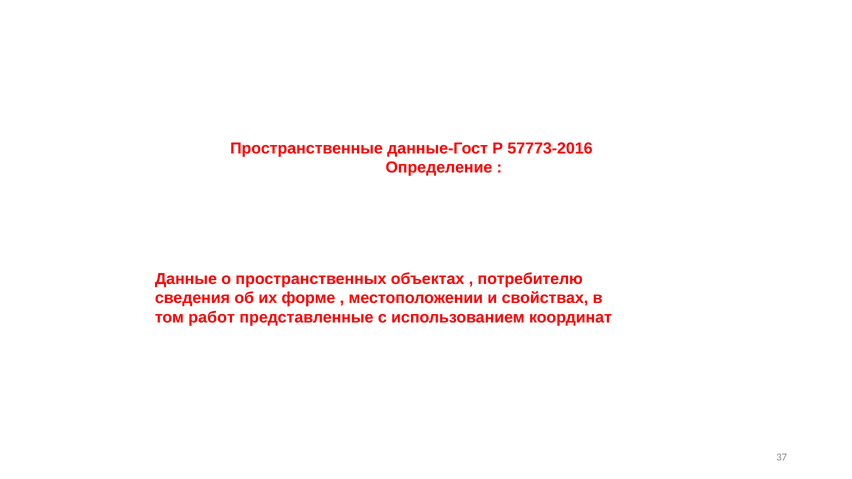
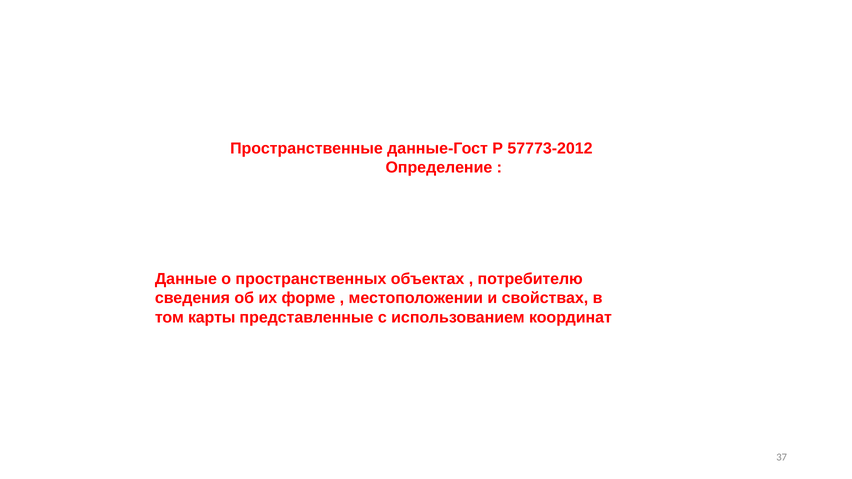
57773-2016: 57773-2016 -> 57773-2012 (550, 149)
работ: работ -> карты (212, 317)
